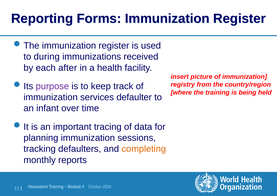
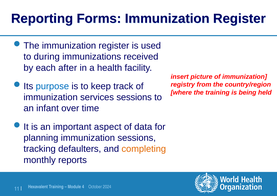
purpose colour: purple -> blue (52, 86)
services defaulter: defaulter -> sessions (134, 97)
tracing: tracing -> aspect (108, 127)
